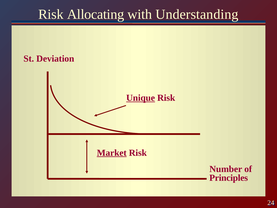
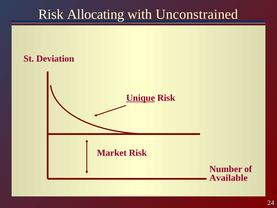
Understanding: Understanding -> Unconstrained (197, 14)
Market underline: present -> none (112, 153)
Principles: Principles -> Available (229, 178)
